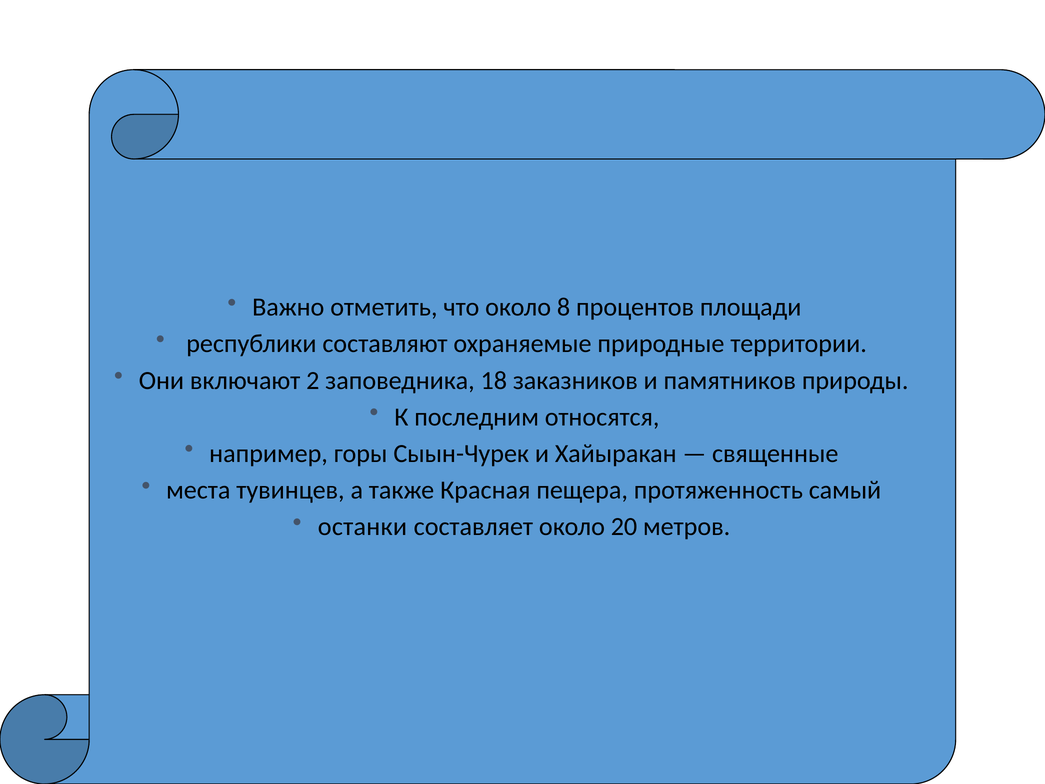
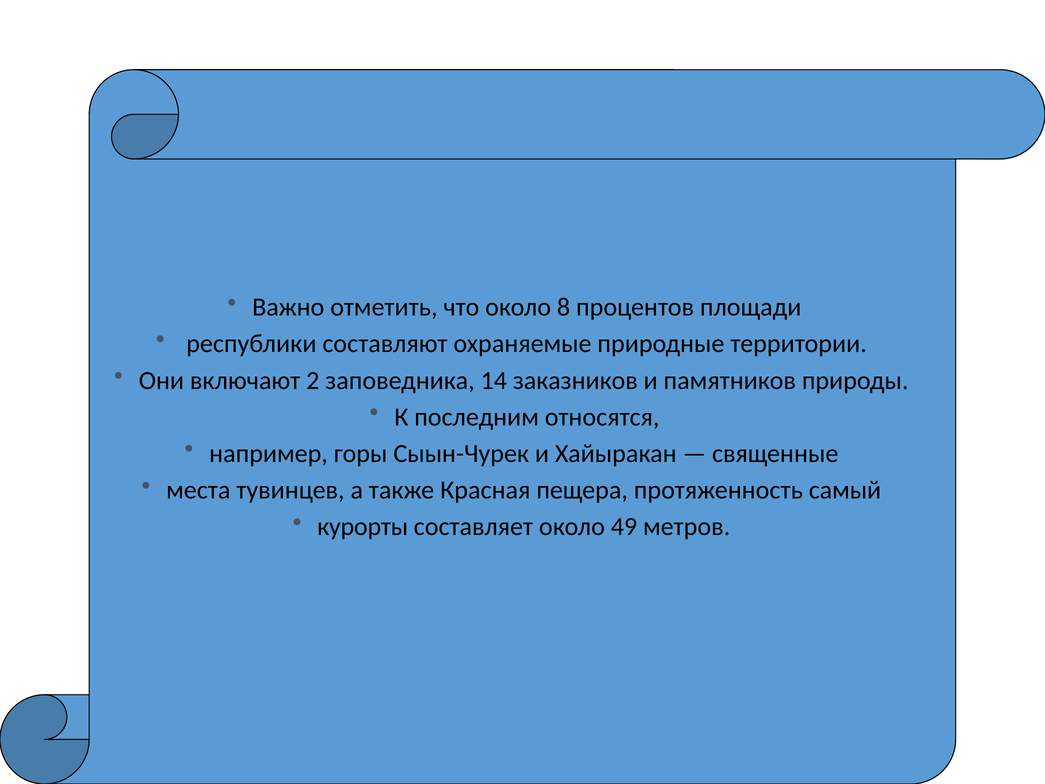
18: 18 -> 14 (494, 380)
останки: останки -> курорты (363, 527)
20: 20 -> 49 (624, 527)
